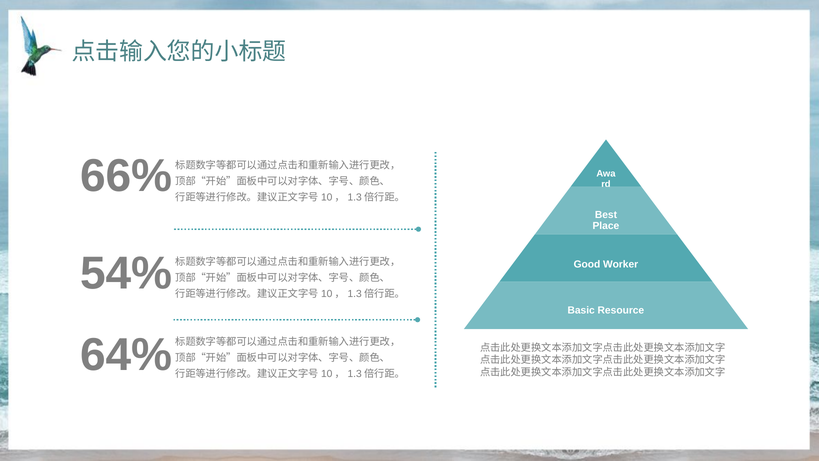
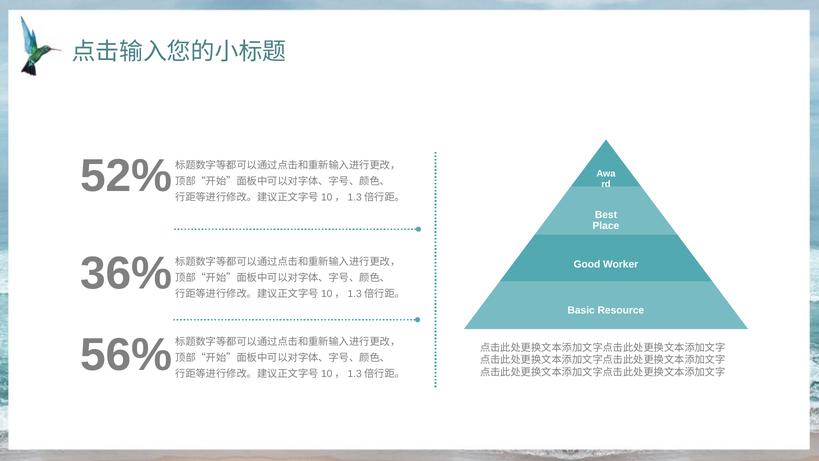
66%: 66% -> 52% (126, 176)
54%: 54% -> 36% (126, 273)
64%: 64% -> 56% (126, 355)
